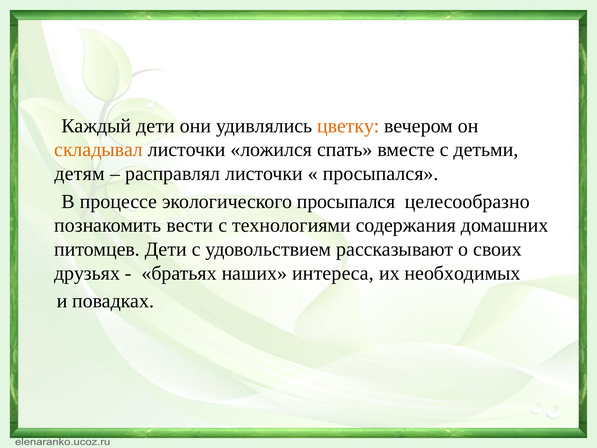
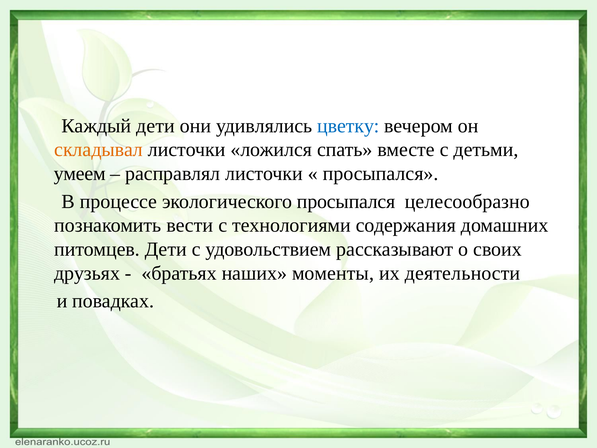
цветку colour: orange -> blue (348, 126)
детям: детям -> умеем (80, 174)
интереса: интереса -> моменты (333, 273)
необходимых: необходимых -> деятельности (462, 273)
